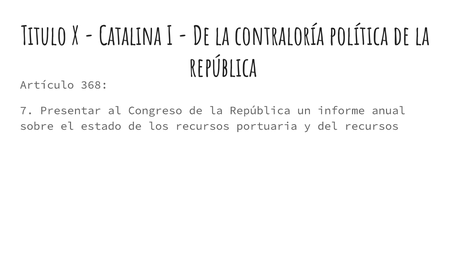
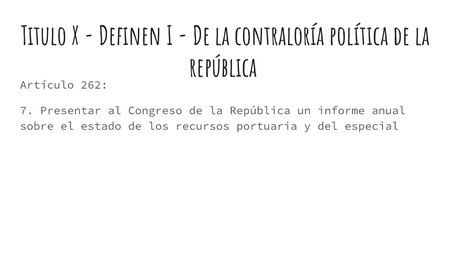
Catalina: Catalina -> Definen (130, 37)
368: 368 -> 262 (94, 85)
del recursos: recursos -> especial (372, 126)
